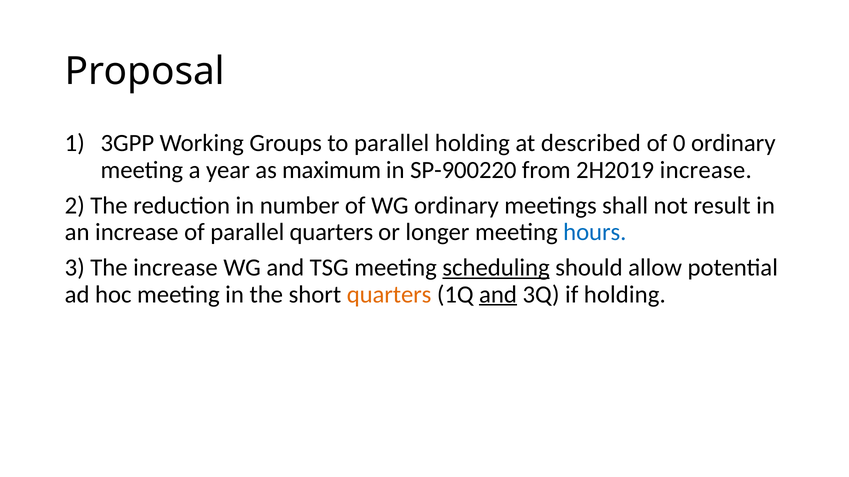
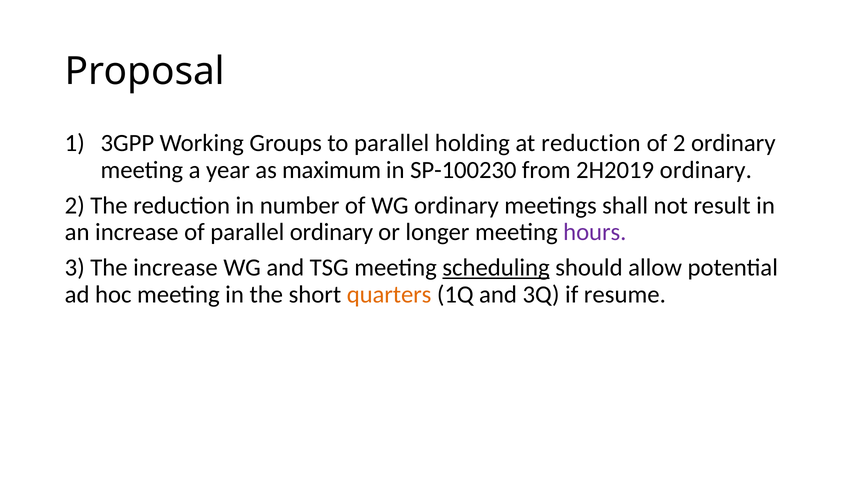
at described: described -> reduction (591, 143)
of 0: 0 -> 2 (679, 143)
SP-900220: SP-900220 -> SP-100230 (463, 170)
2H2019 increase: increase -> ordinary (706, 170)
parallel quarters: quarters -> ordinary (331, 232)
hours colour: blue -> purple (595, 232)
and underline: present -> none (498, 295)
if holding: holding -> resume (625, 295)
